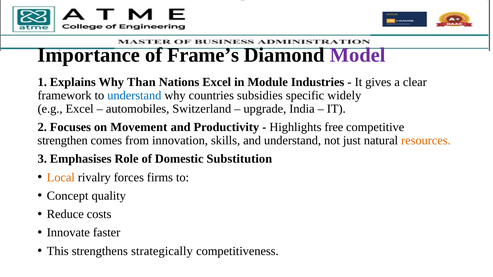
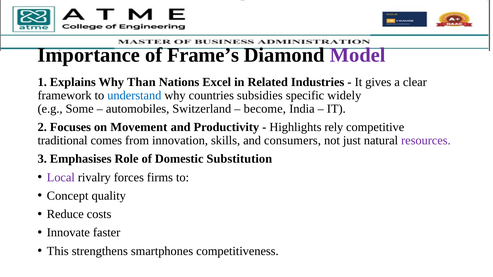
Module: Module -> Related (268, 82)
e.g Excel: Excel -> Some (80, 109)
upgrade: upgrade -> become (265, 109)
free: free -> rely (334, 127)
strengthen: strengthen -> traditional (63, 141)
and understand: understand -> consumers (292, 141)
resources colour: orange -> purple (426, 141)
Local colour: orange -> purple (61, 177)
strategically: strategically -> smartphones (162, 251)
